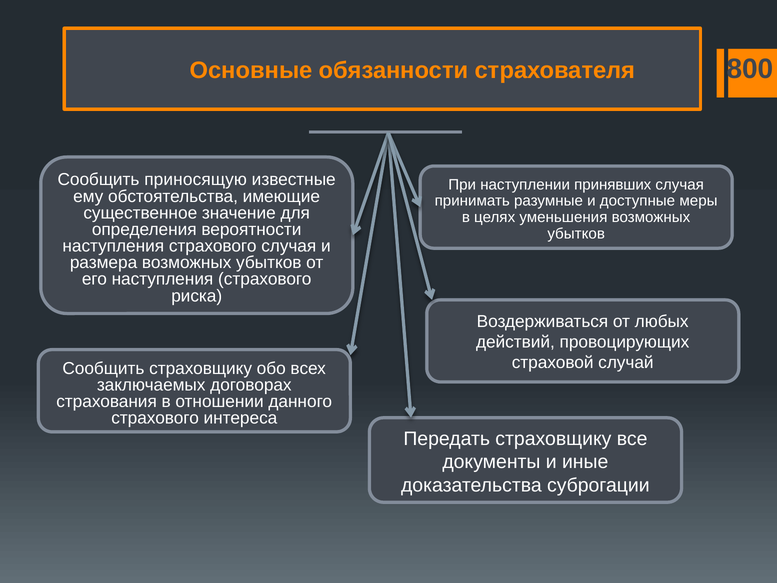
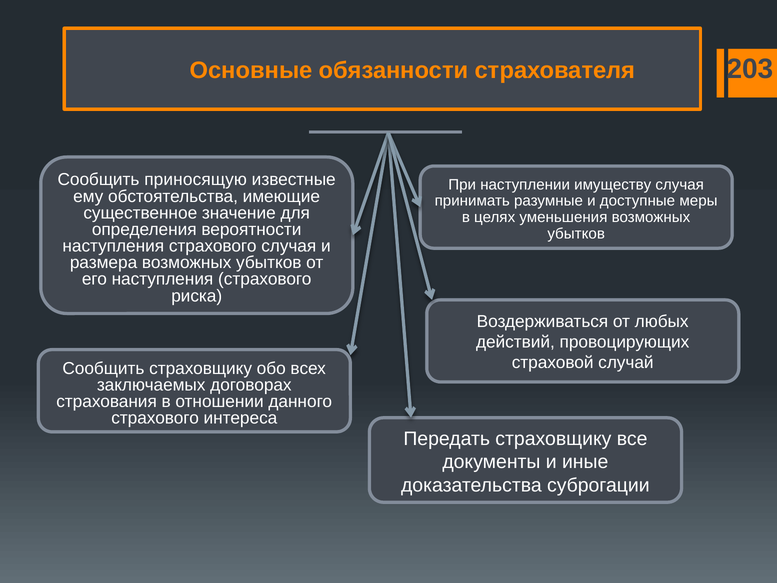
800: 800 -> 203 (750, 69)
принявших: принявших -> имуществу (613, 184)
